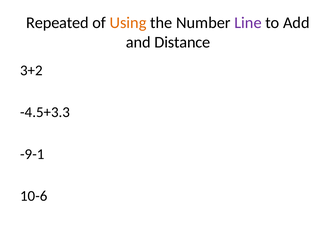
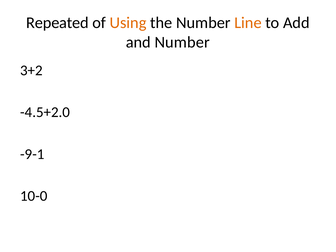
Line colour: purple -> orange (248, 23)
and Distance: Distance -> Number (182, 42)
-4.5+3.3: -4.5+3.3 -> -4.5+2.0 (45, 112)
10-6: 10-6 -> 10-0 (34, 196)
